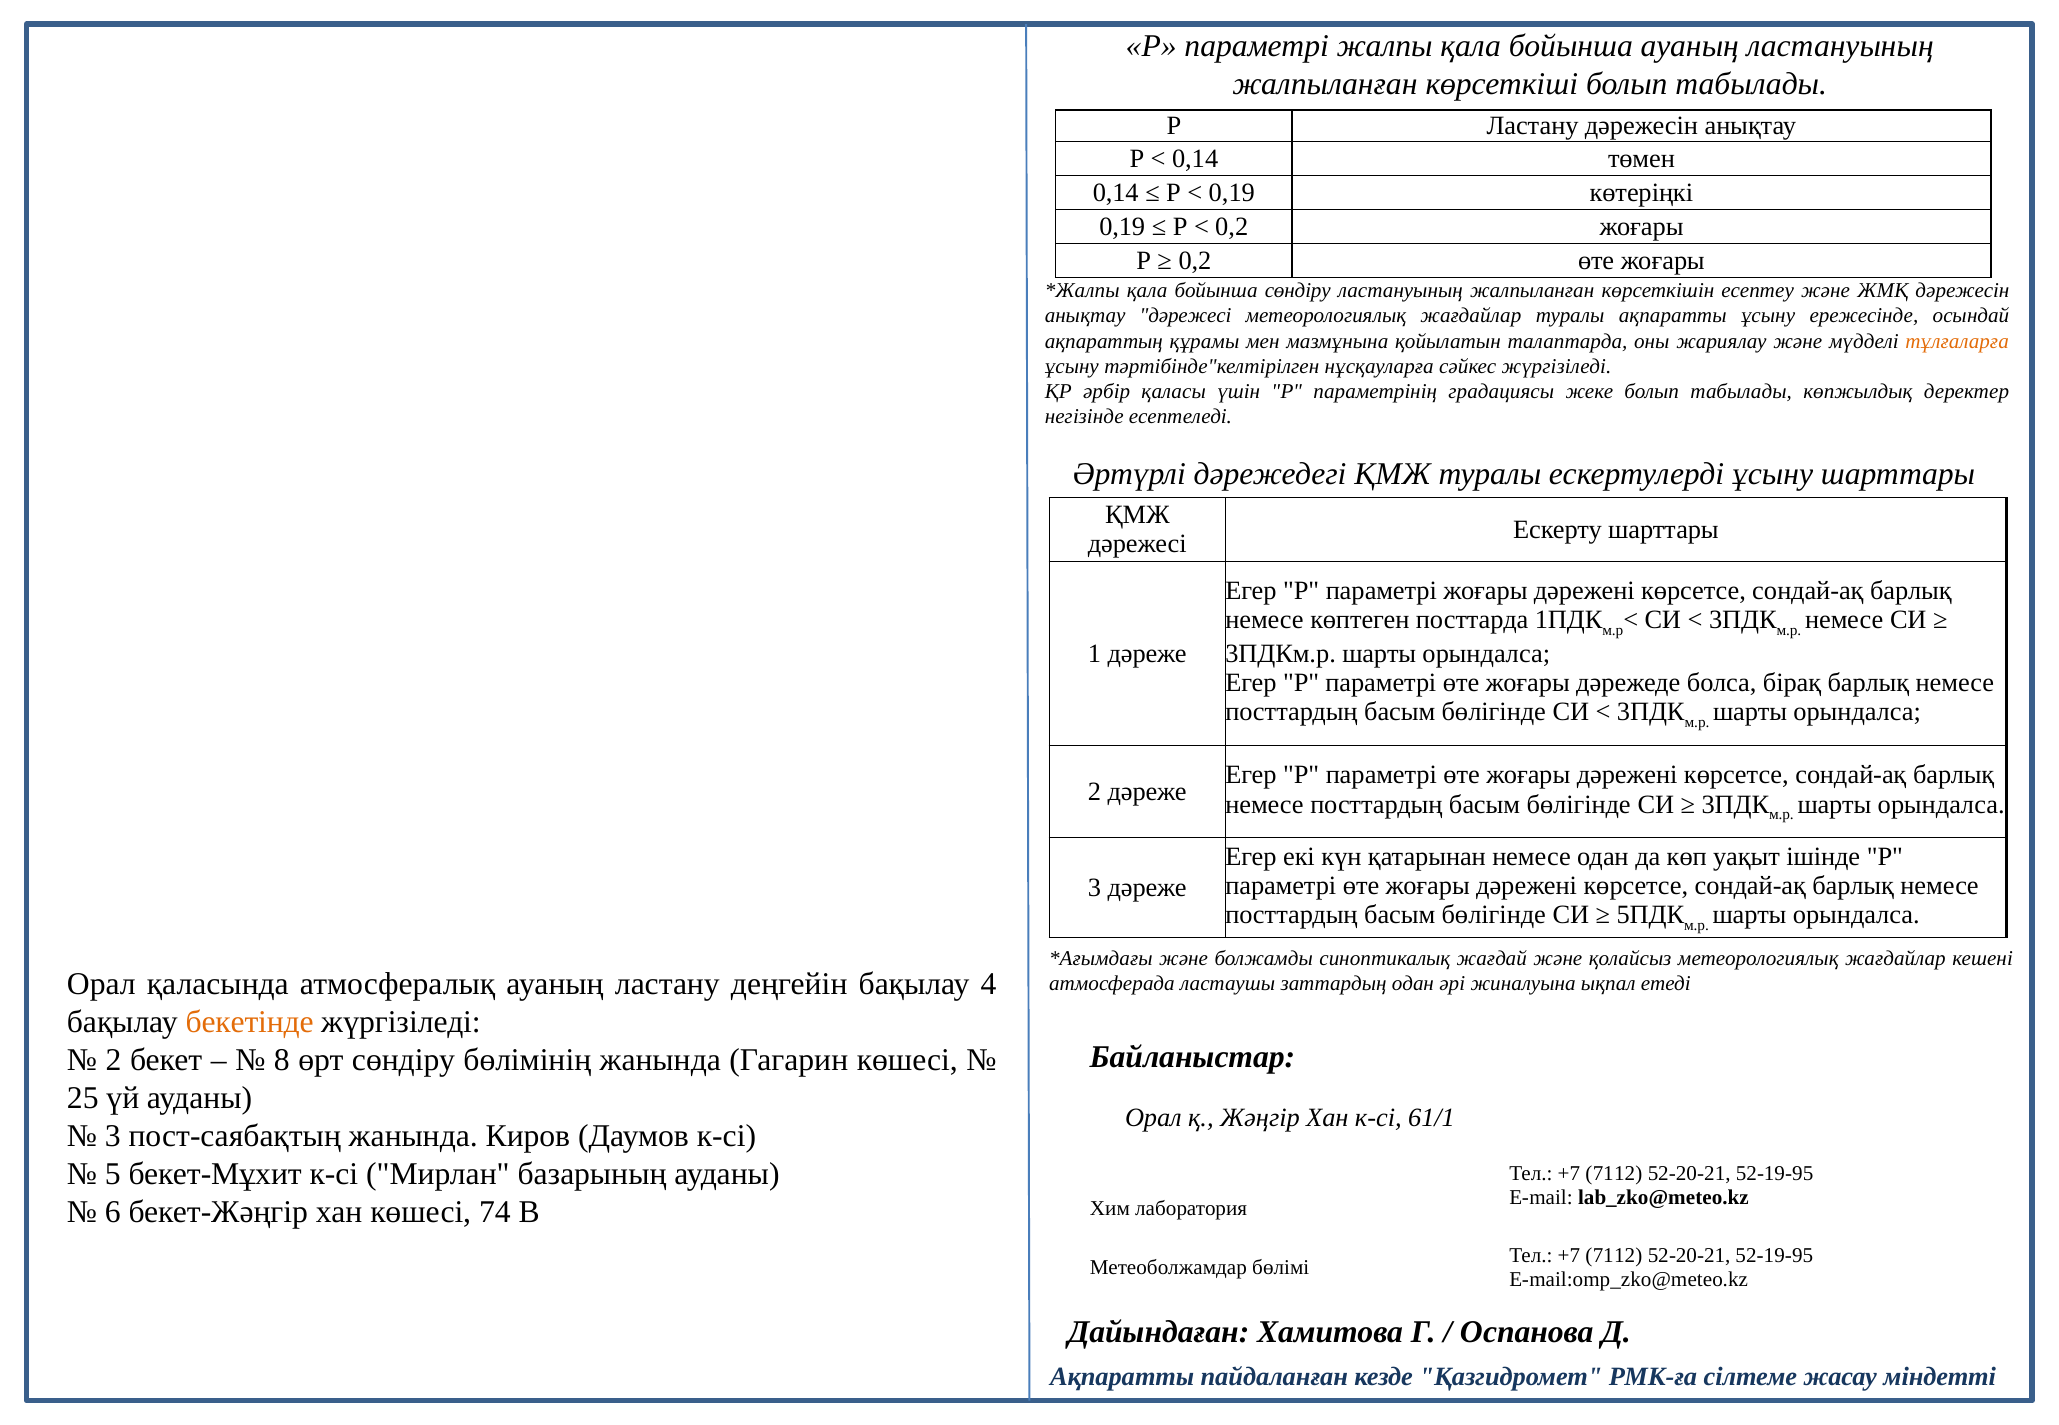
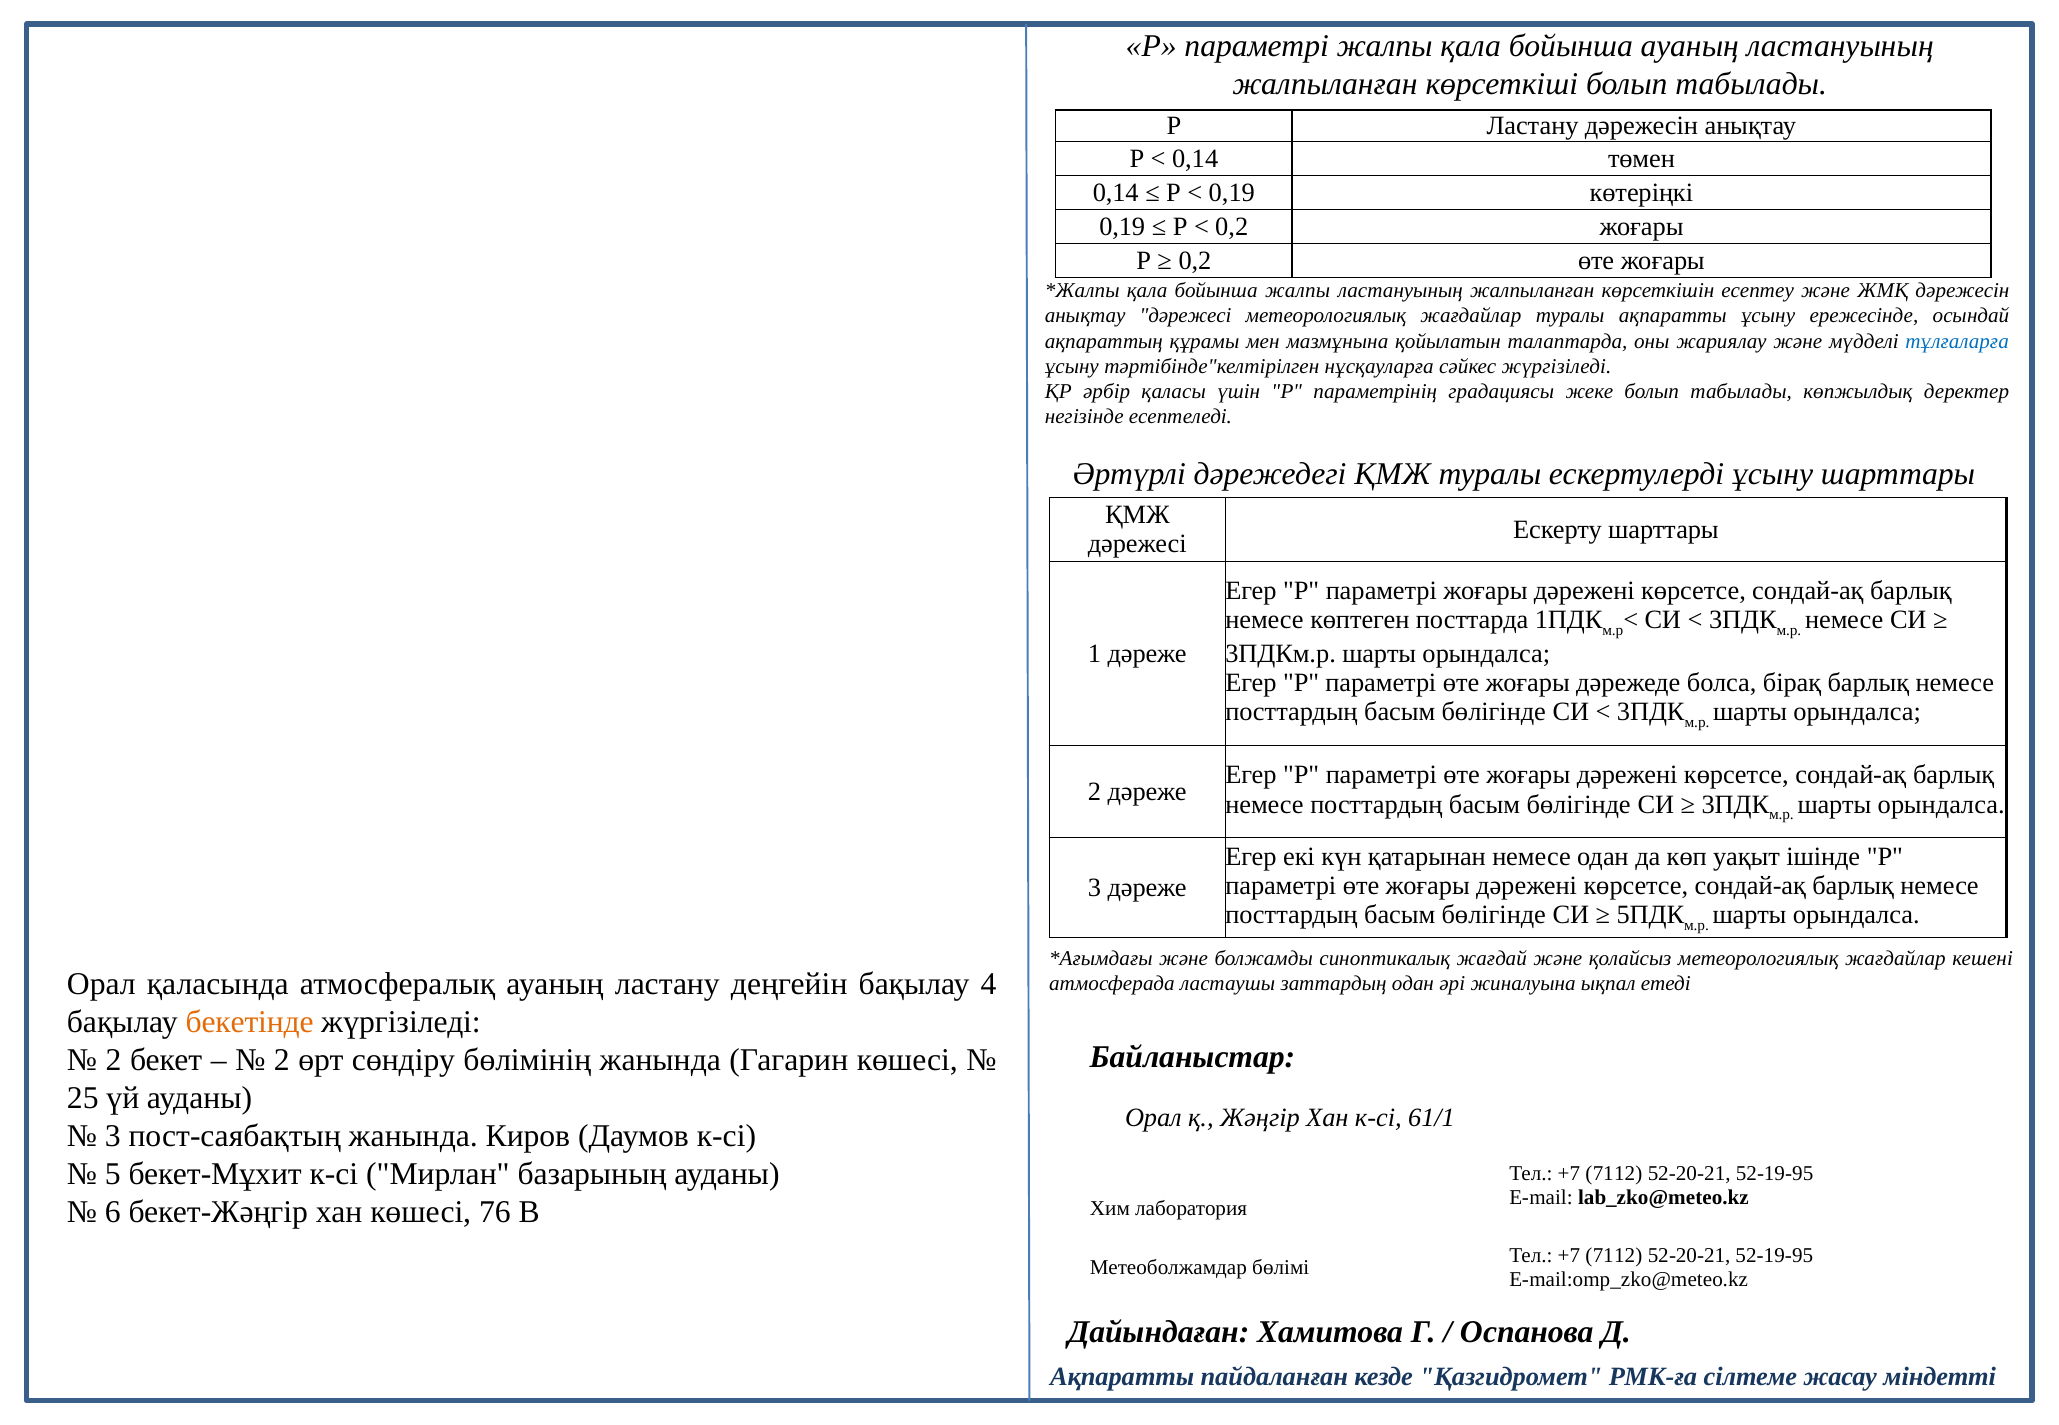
бойынша сөндіру: сөндіру -> жалпы (1298, 291)
тұлғаларға colour: orange -> blue (1957, 341)
8: 8 -> 2 (282, 1060)
74: 74 -> 76 (495, 1212)
